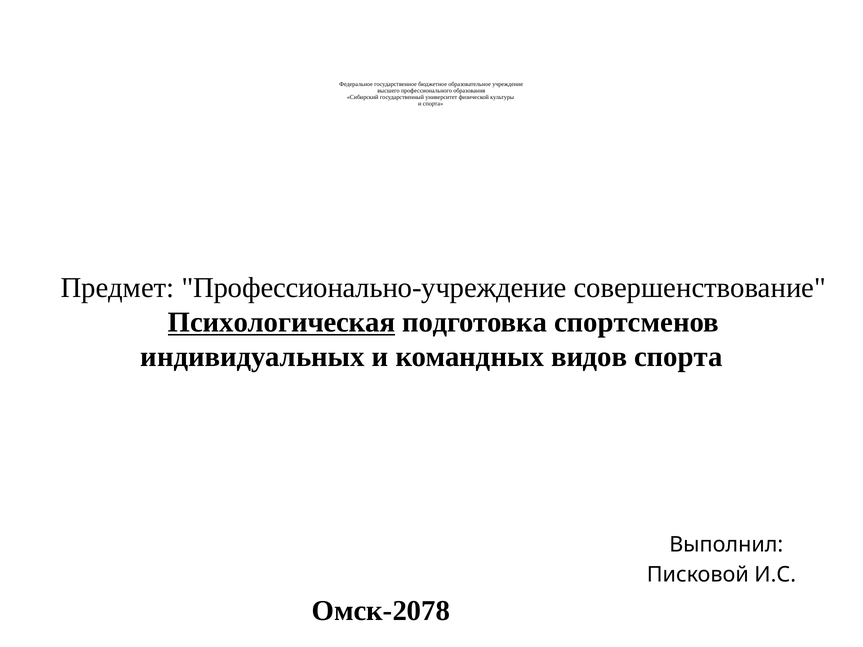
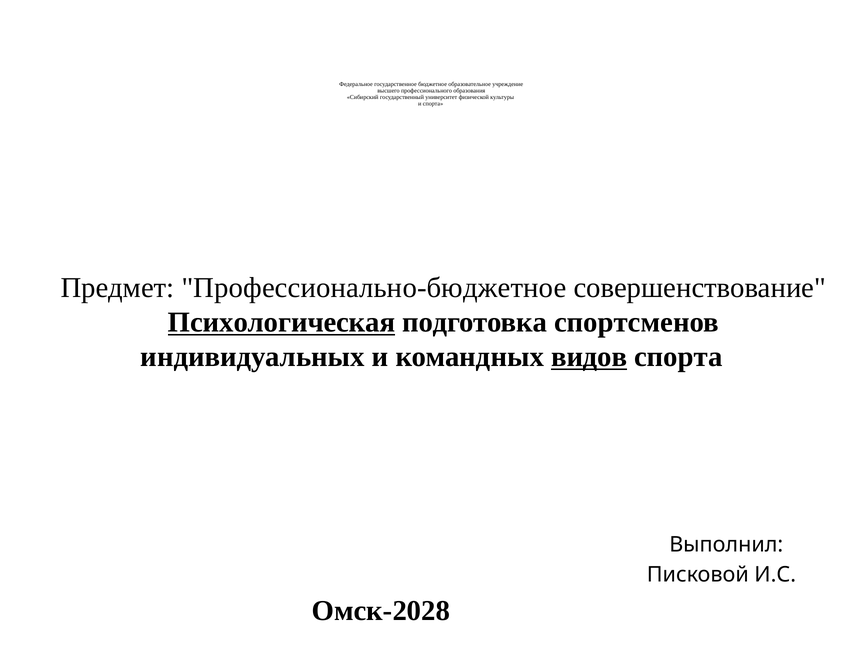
Профессионально-учреждение: Профессионально-учреждение -> Профессионально-бюджетное (374, 288)
видов underline: none -> present (589, 357)
Омск-2078: Омск-2078 -> Омск-2028 (381, 611)
